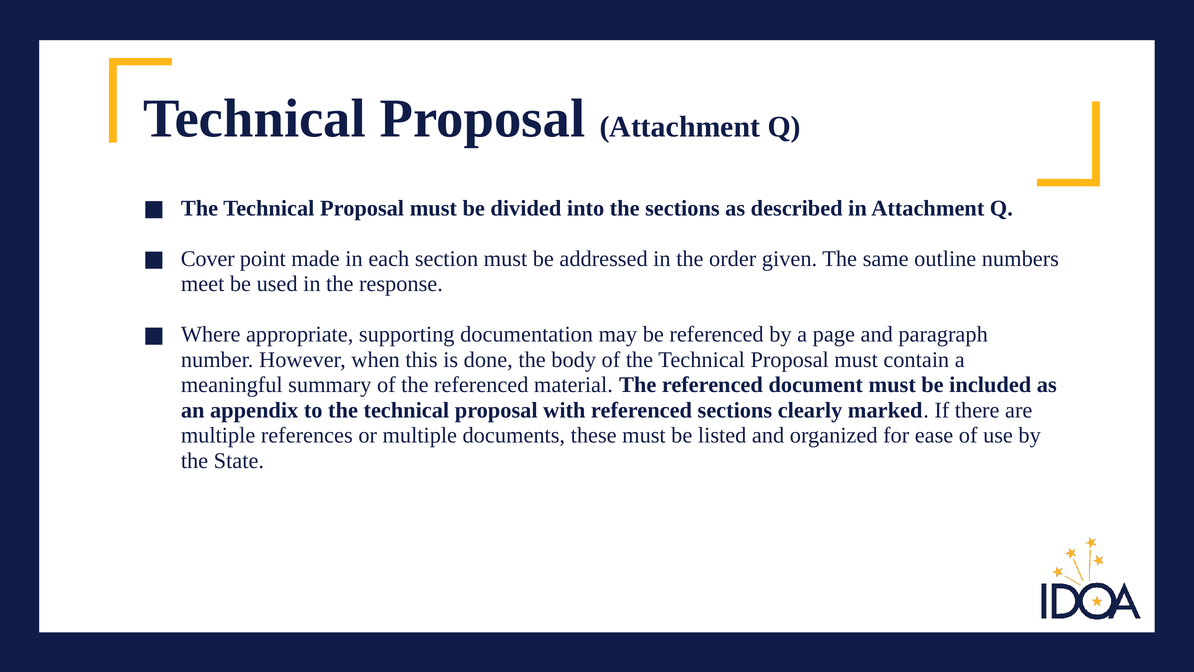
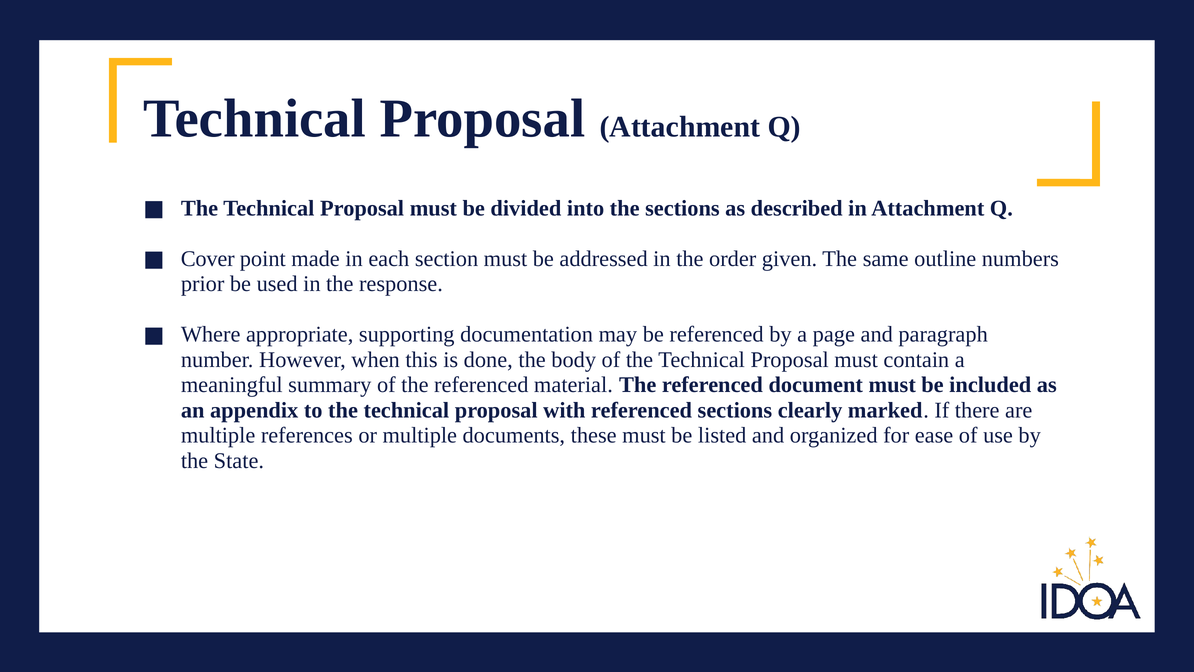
meet: meet -> prior (203, 284)
